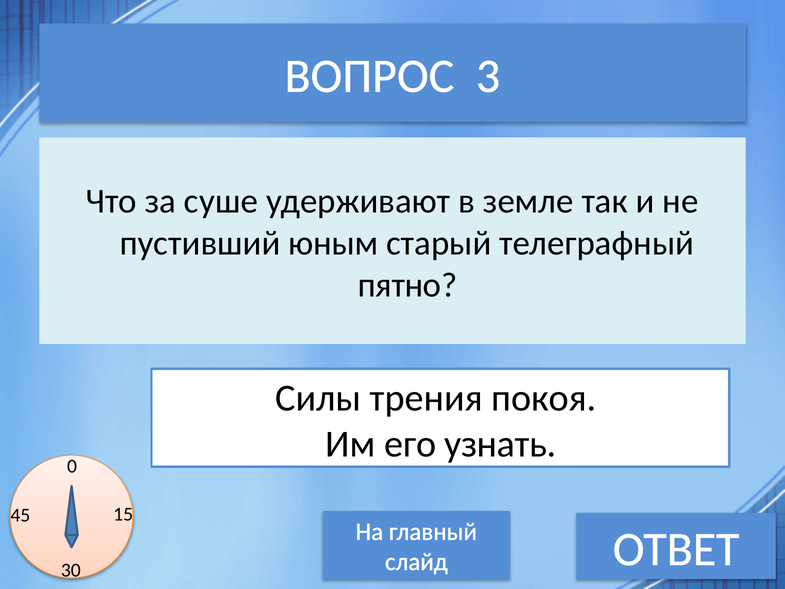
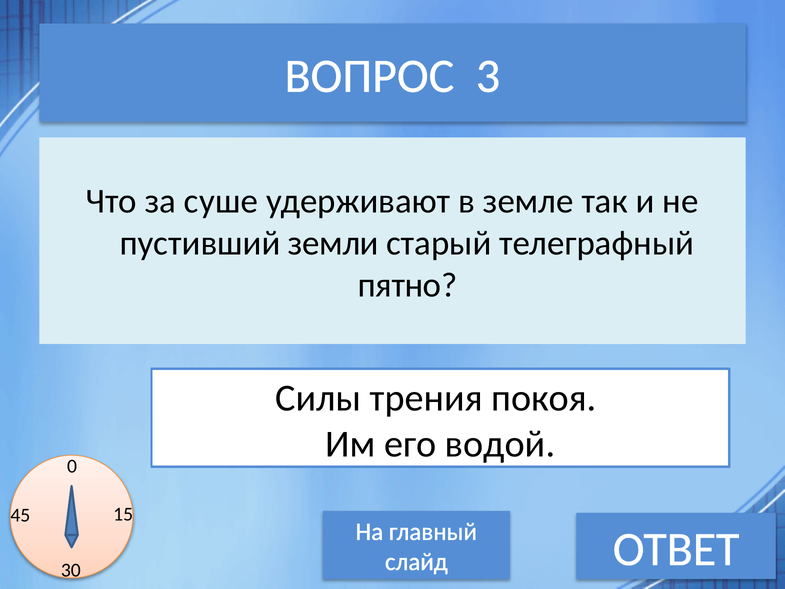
юным: юным -> земли (333, 243)
узнать: узнать -> водой (500, 444)
